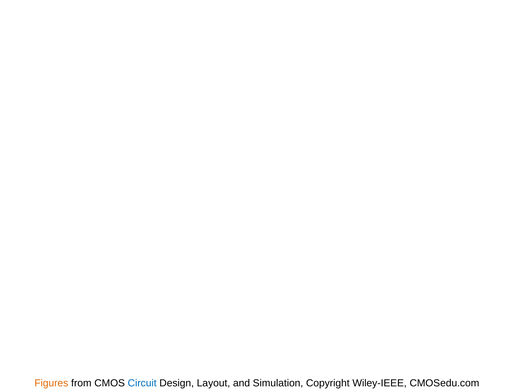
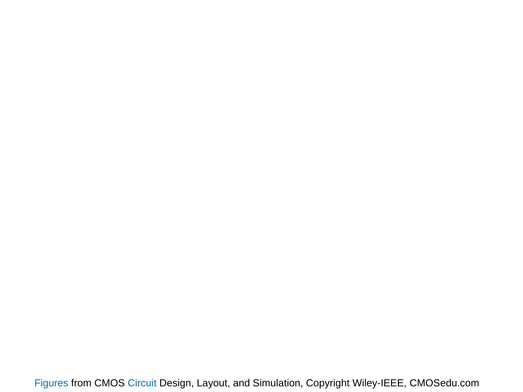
Figures colour: orange -> blue (51, 383)
